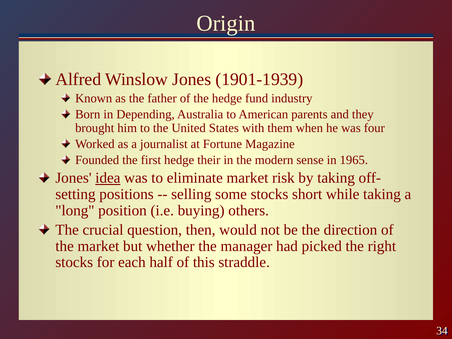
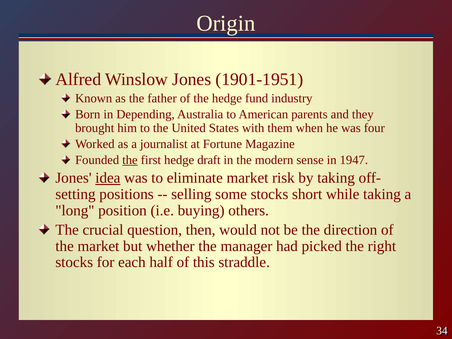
1901-1939: 1901-1939 -> 1901-1951 (259, 79)
the underline: none -> present (130, 160)
their: their -> draft (209, 160)
1965: 1965 -> 1947 (354, 160)
